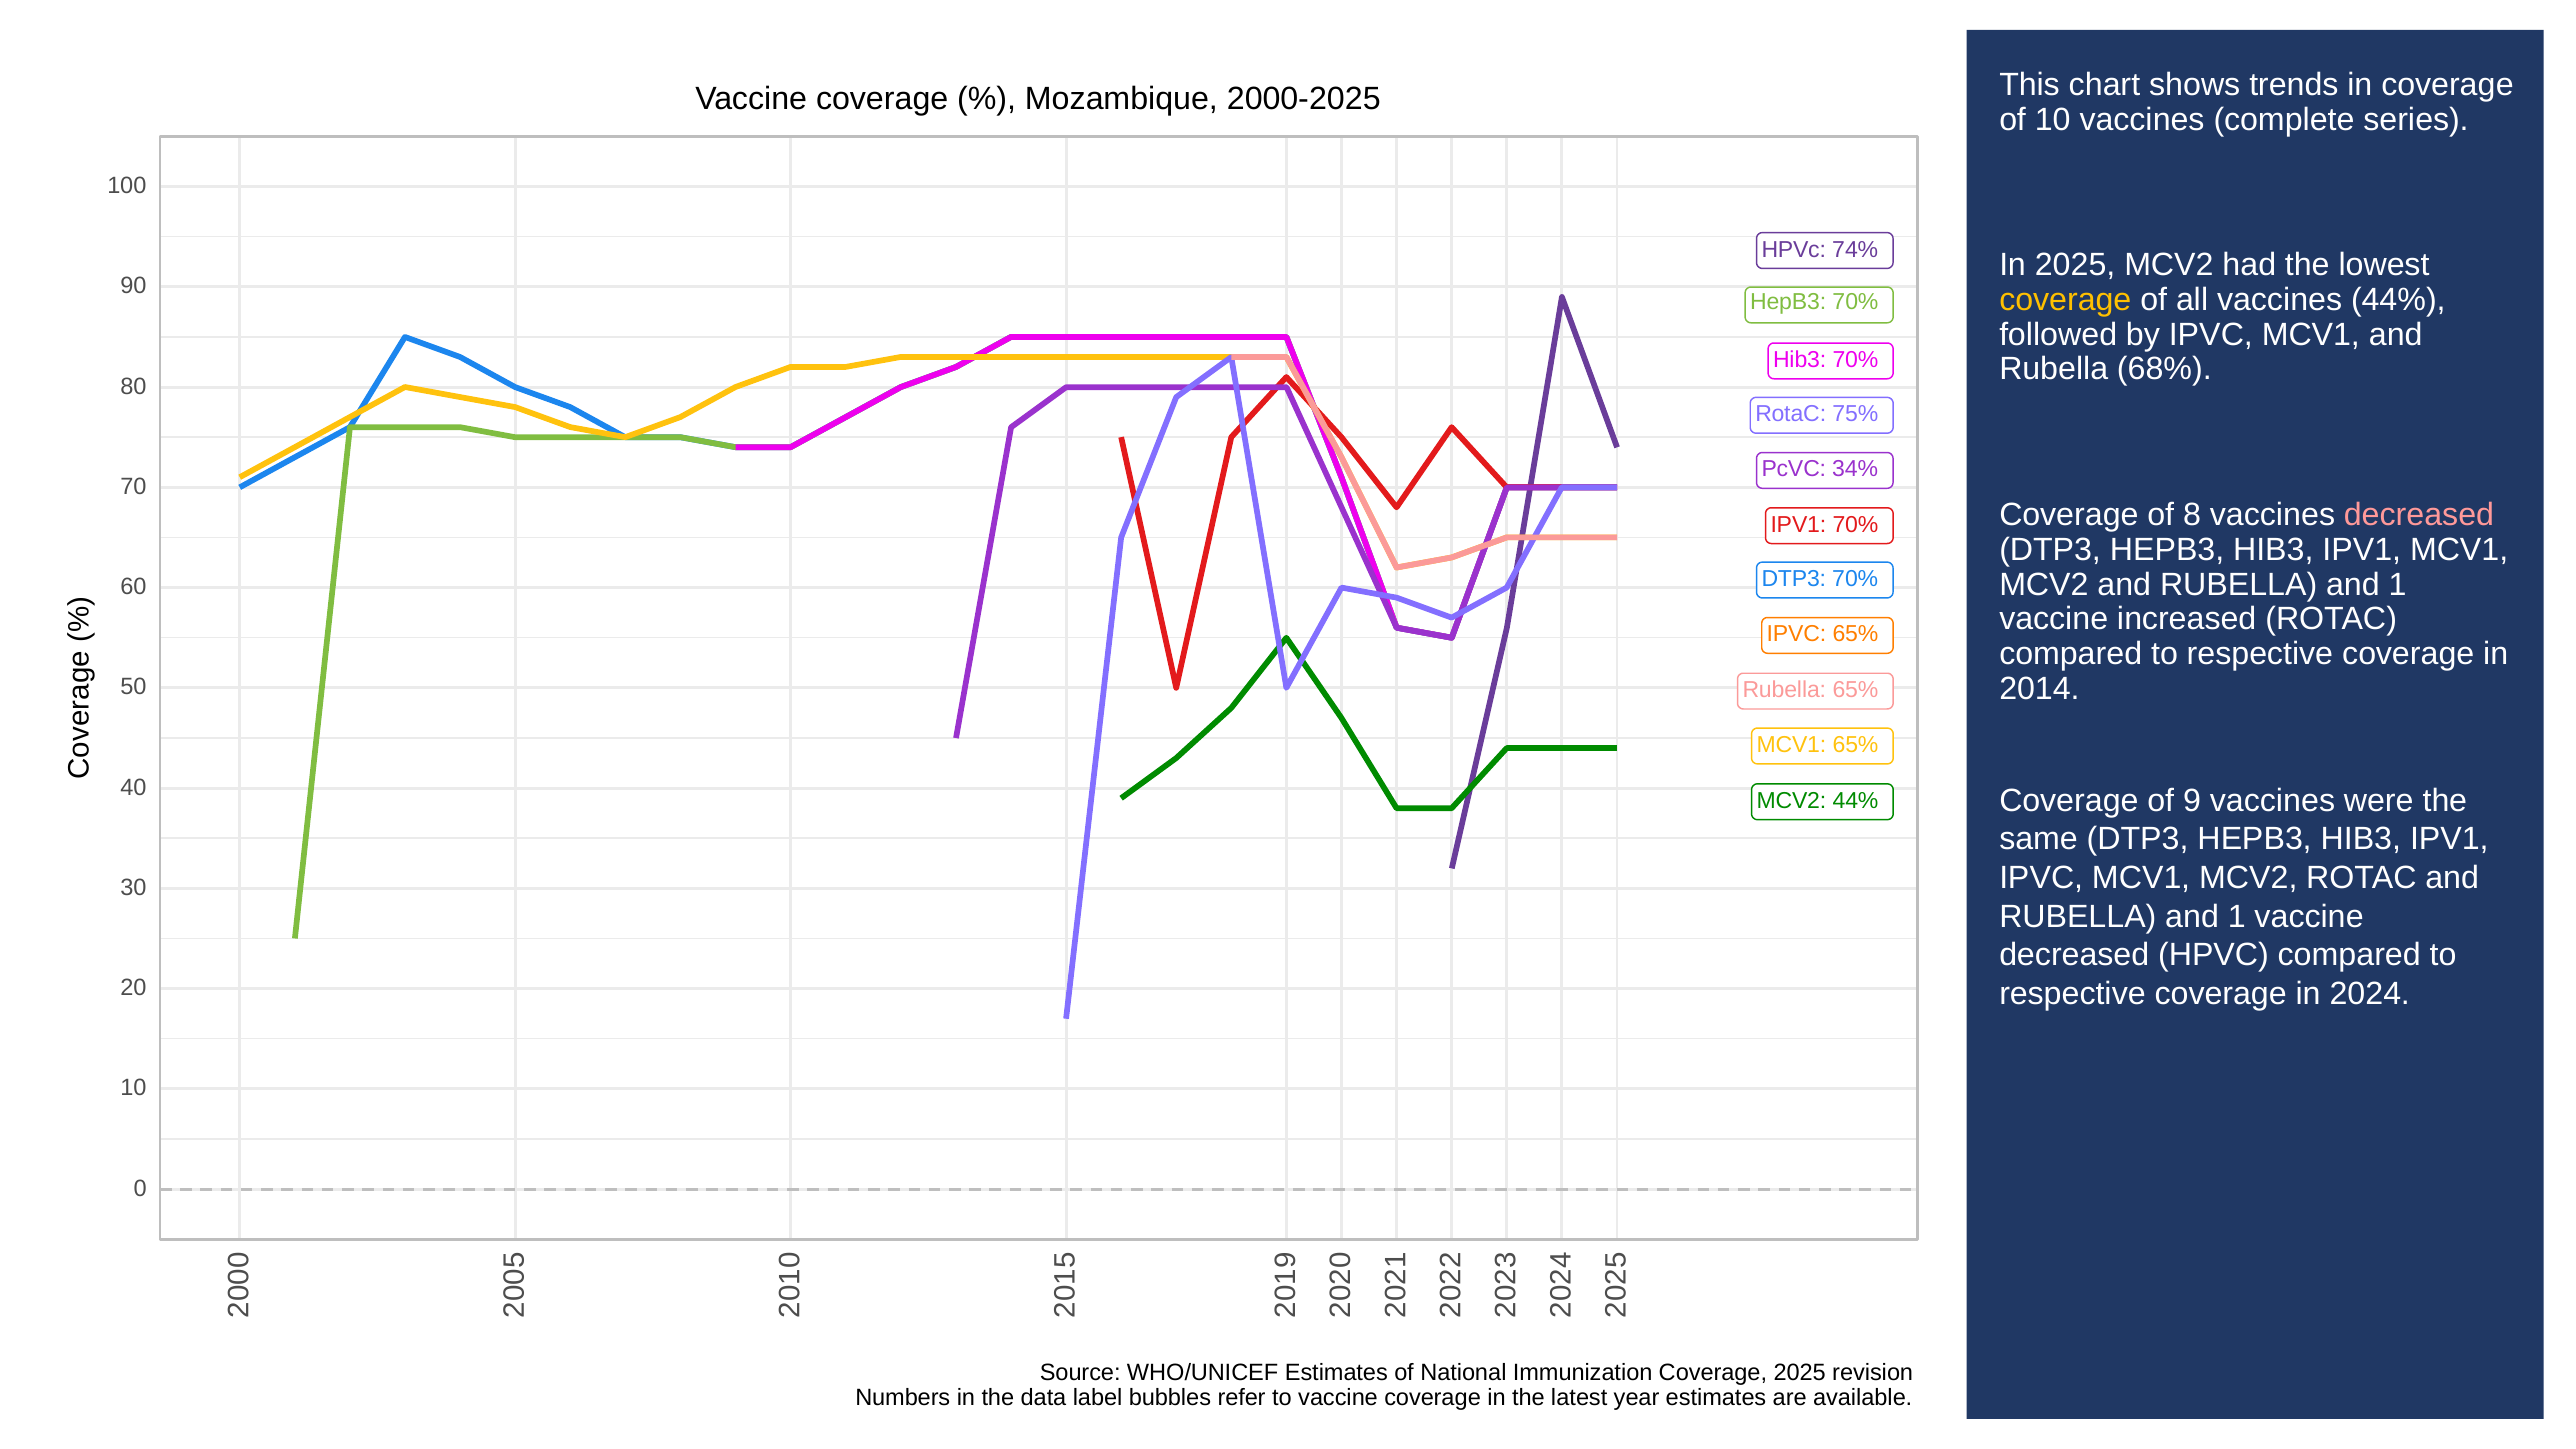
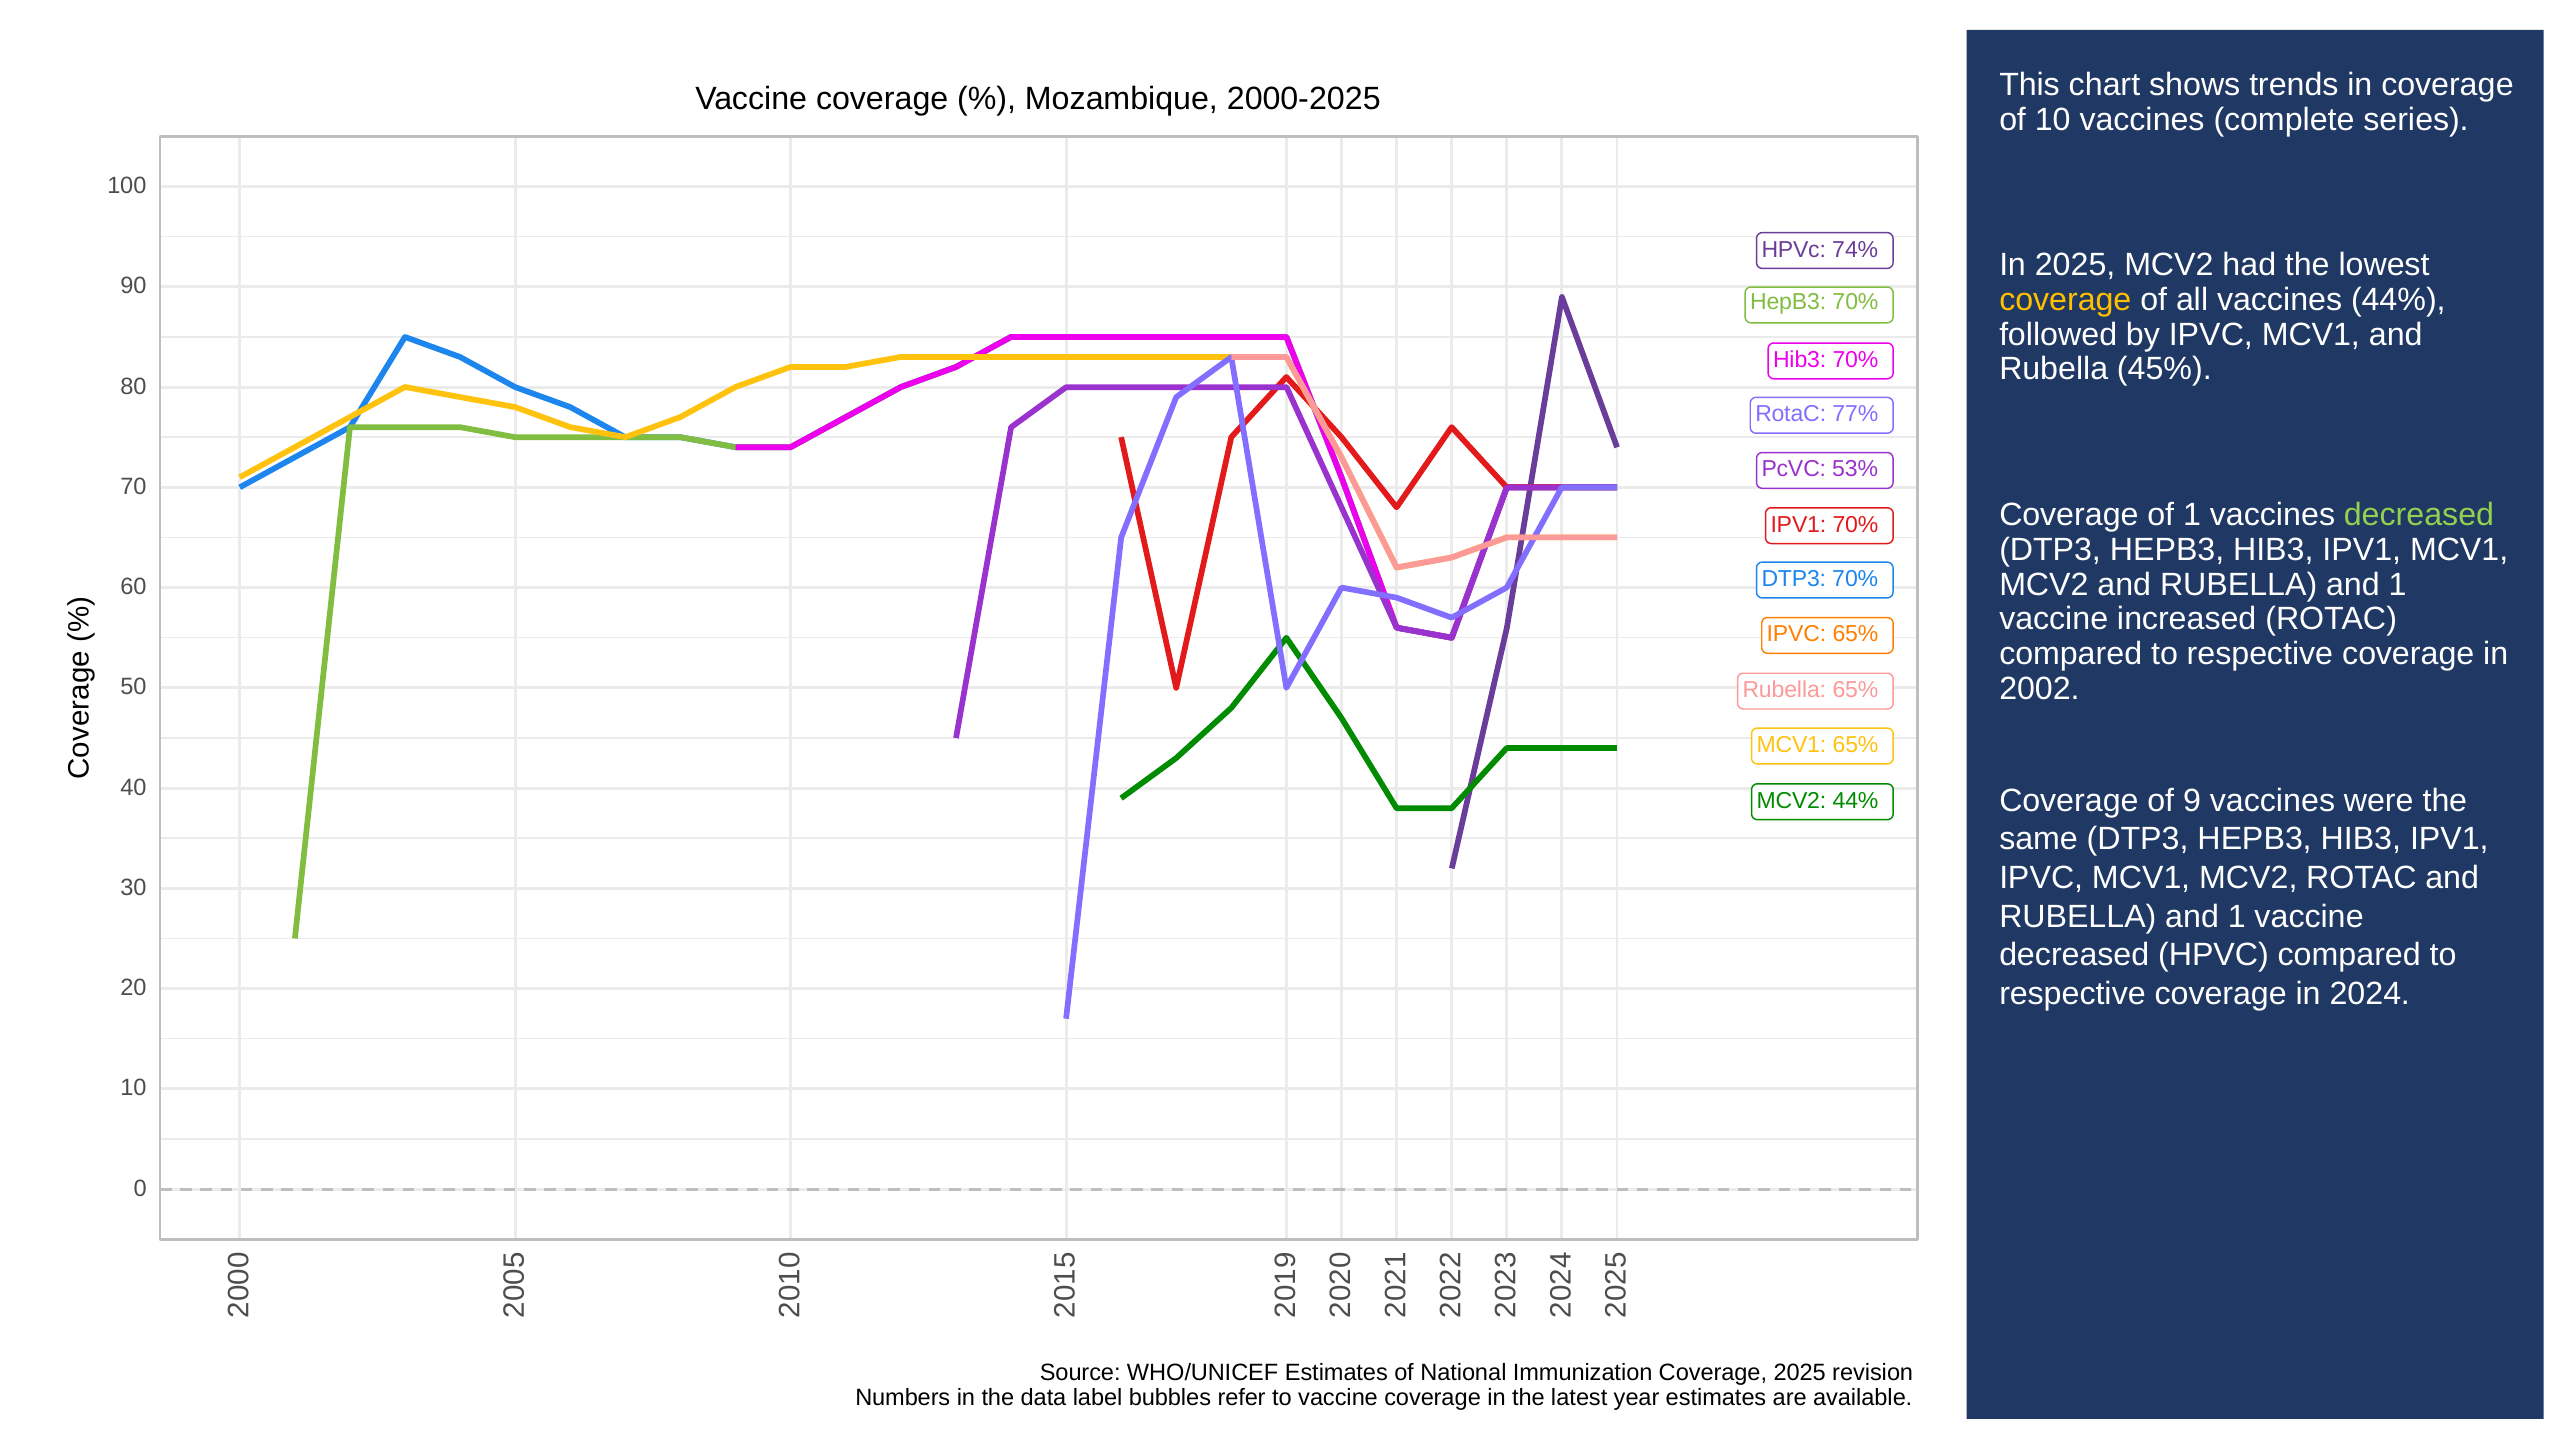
68%: 68% -> 45% (2164, 369)
75%: 75% -> 77% (1855, 414)
34%: 34% -> 53% (1855, 469)
of 8: 8 -> 1 (2192, 515)
decreased colour: pink -> light green (2419, 515)
2014: 2014 -> 2002 (2039, 689)
